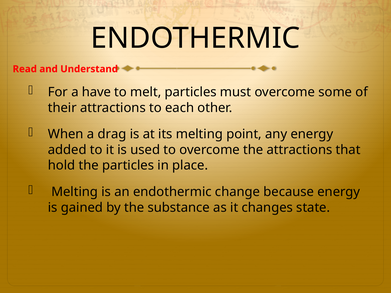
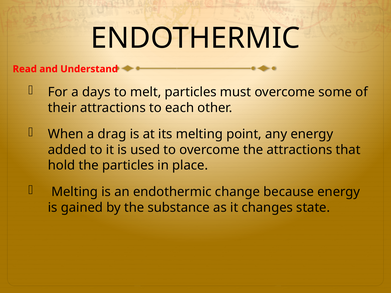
have: have -> days (96, 92)
